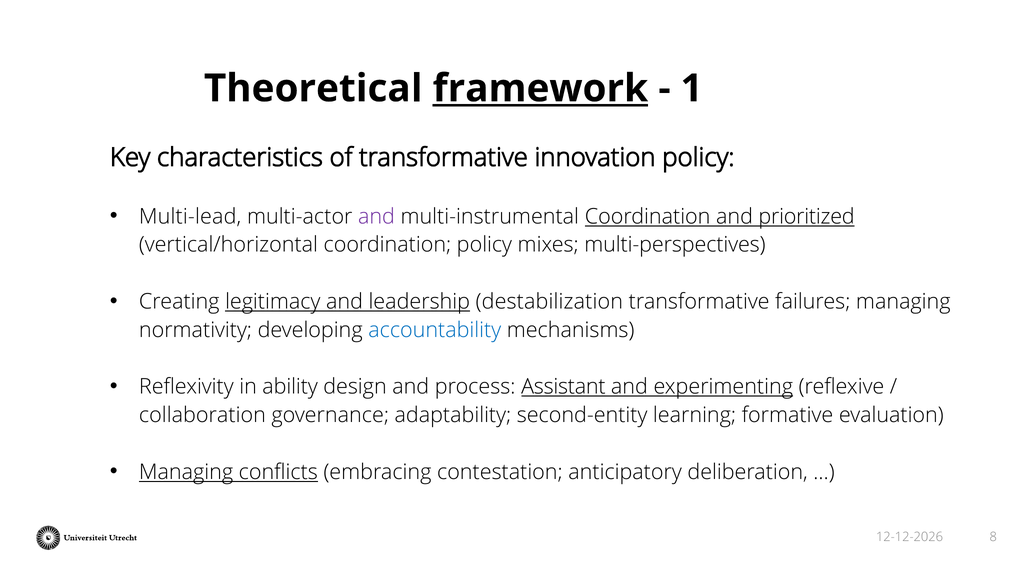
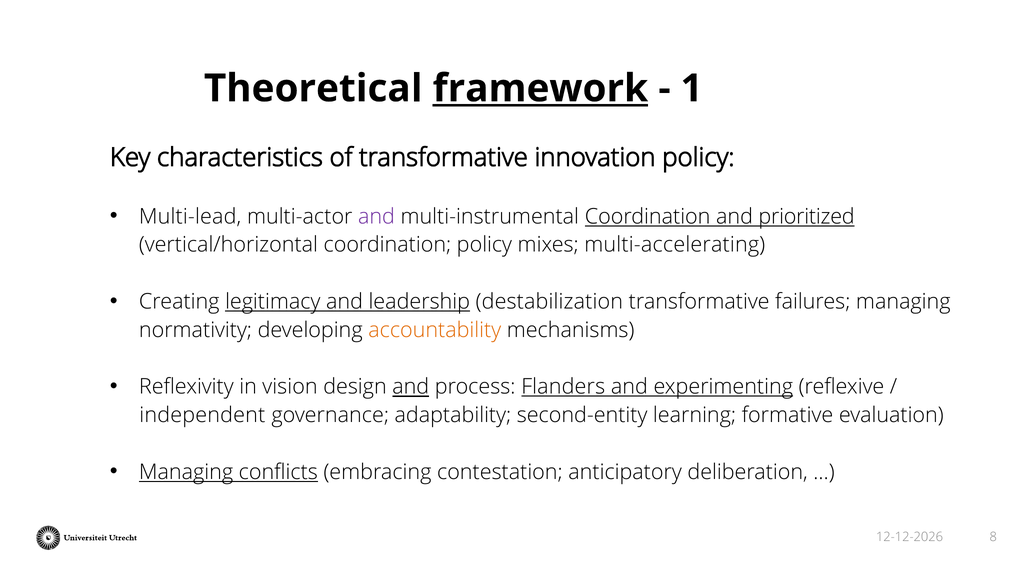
multi-perspectives: multi-perspectives -> multi-accelerating (675, 245)
accountability colour: blue -> orange (435, 330)
ability: ability -> vision (290, 386)
and underline: none -> present (411, 386)
Assistant: Assistant -> Flanders (563, 386)
collaboration: collaboration -> independent (202, 415)
